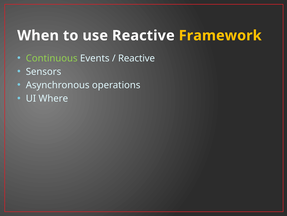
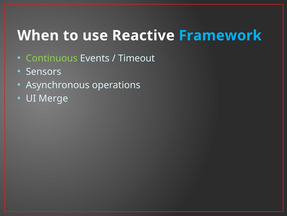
Framework colour: yellow -> light blue (220, 35)
Reactive: Reactive -> Timeout (136, 58)
Where: Where -> Merge (53, 98)
